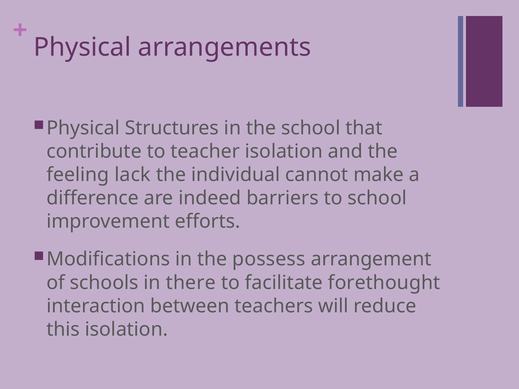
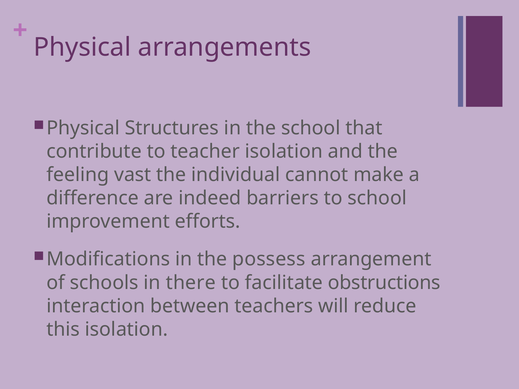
lack: lack -> vast (133, 175)
forethought: forethought -> obstructions (384, 283)
